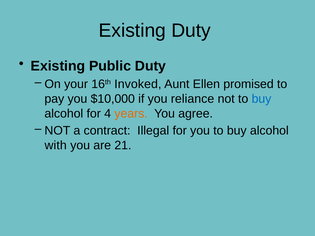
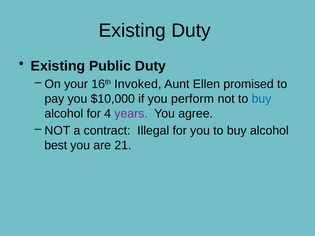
reliance: reliance -> perform (193, 99)
years colour: orange -> purple (131, 114)
with: with -> best (56, 145)
